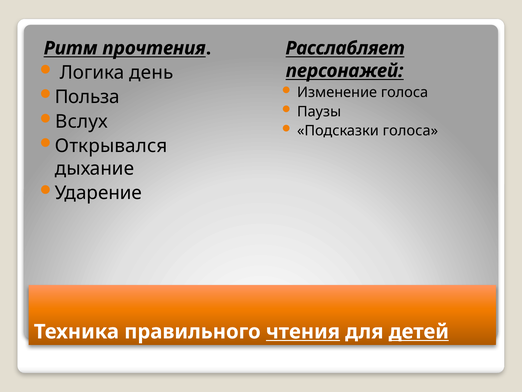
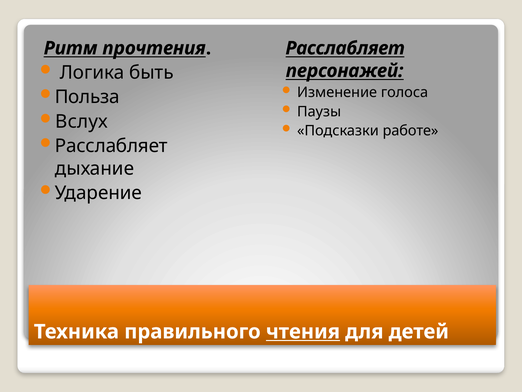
день: день -> быть (151, 73)
Подсказки голоса: голоса -> работе (410, 131)
Открывался: Открывался -> Расслабляет (111, 146)
детей underline: present -> none (419, 331)
